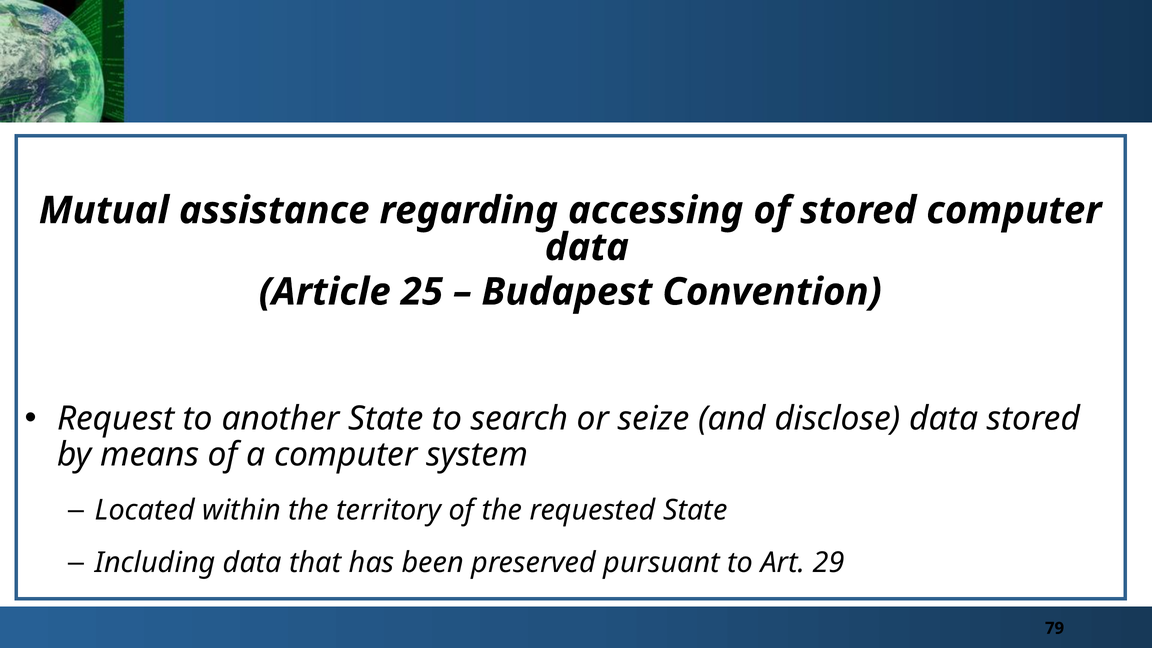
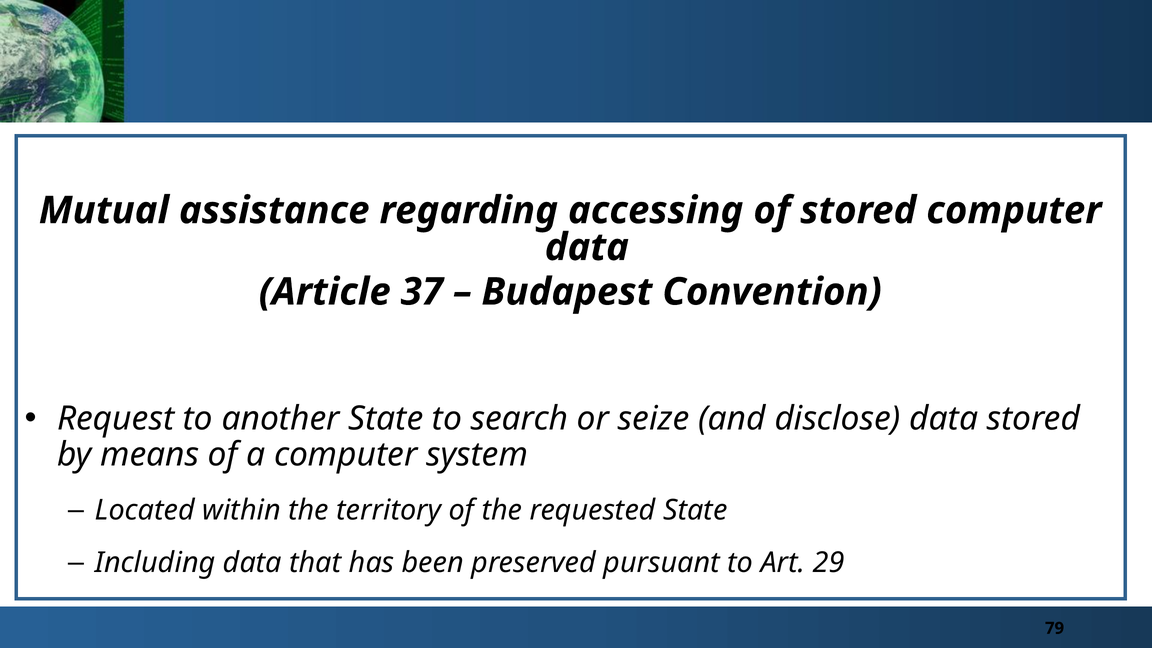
25: 25 -> 37 (422, 292)
